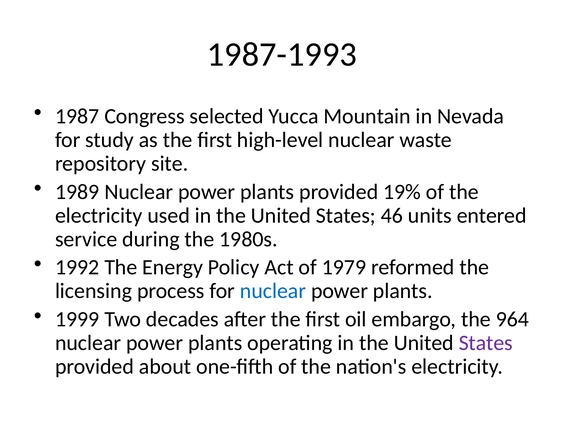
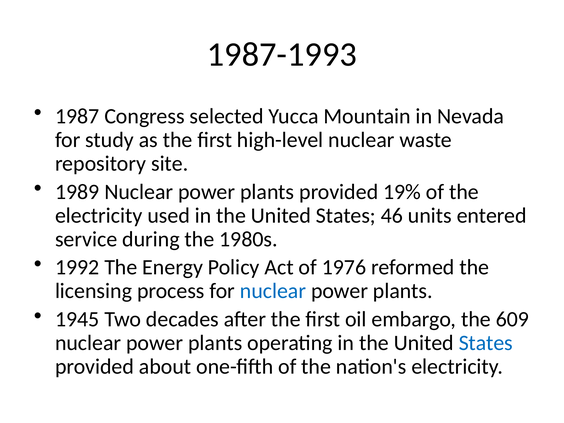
1979: 1979 -> 1976 (344, 267)
1999: 1999 -> 1945 (77, 319)
964: 964 -> 609 (512, 319)
States colour: purple -> blue (486, 343)
